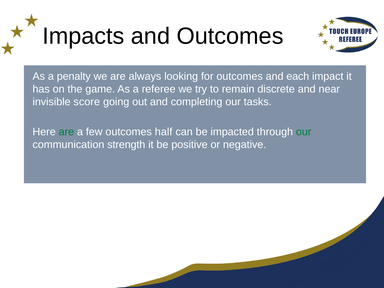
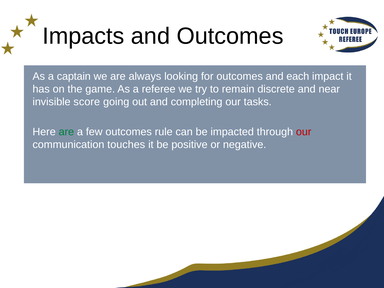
penalty: penalty -> captain (74, 76)
half: half -> rule (164, 132)
our colour: green -> red (304, 132)
strength: strength -> touches (126, 145)
